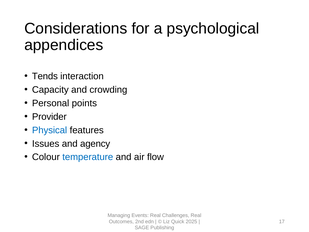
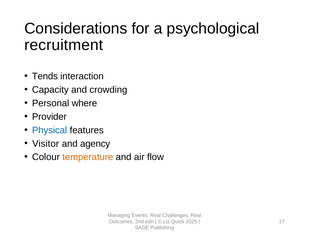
appendices: appendices -> recruitment (64, 45)
points: points -> where (84, 103)
Issues: Issues -> Visitor (46, 143)
temperature colour: blue -> orange (88, 157)
